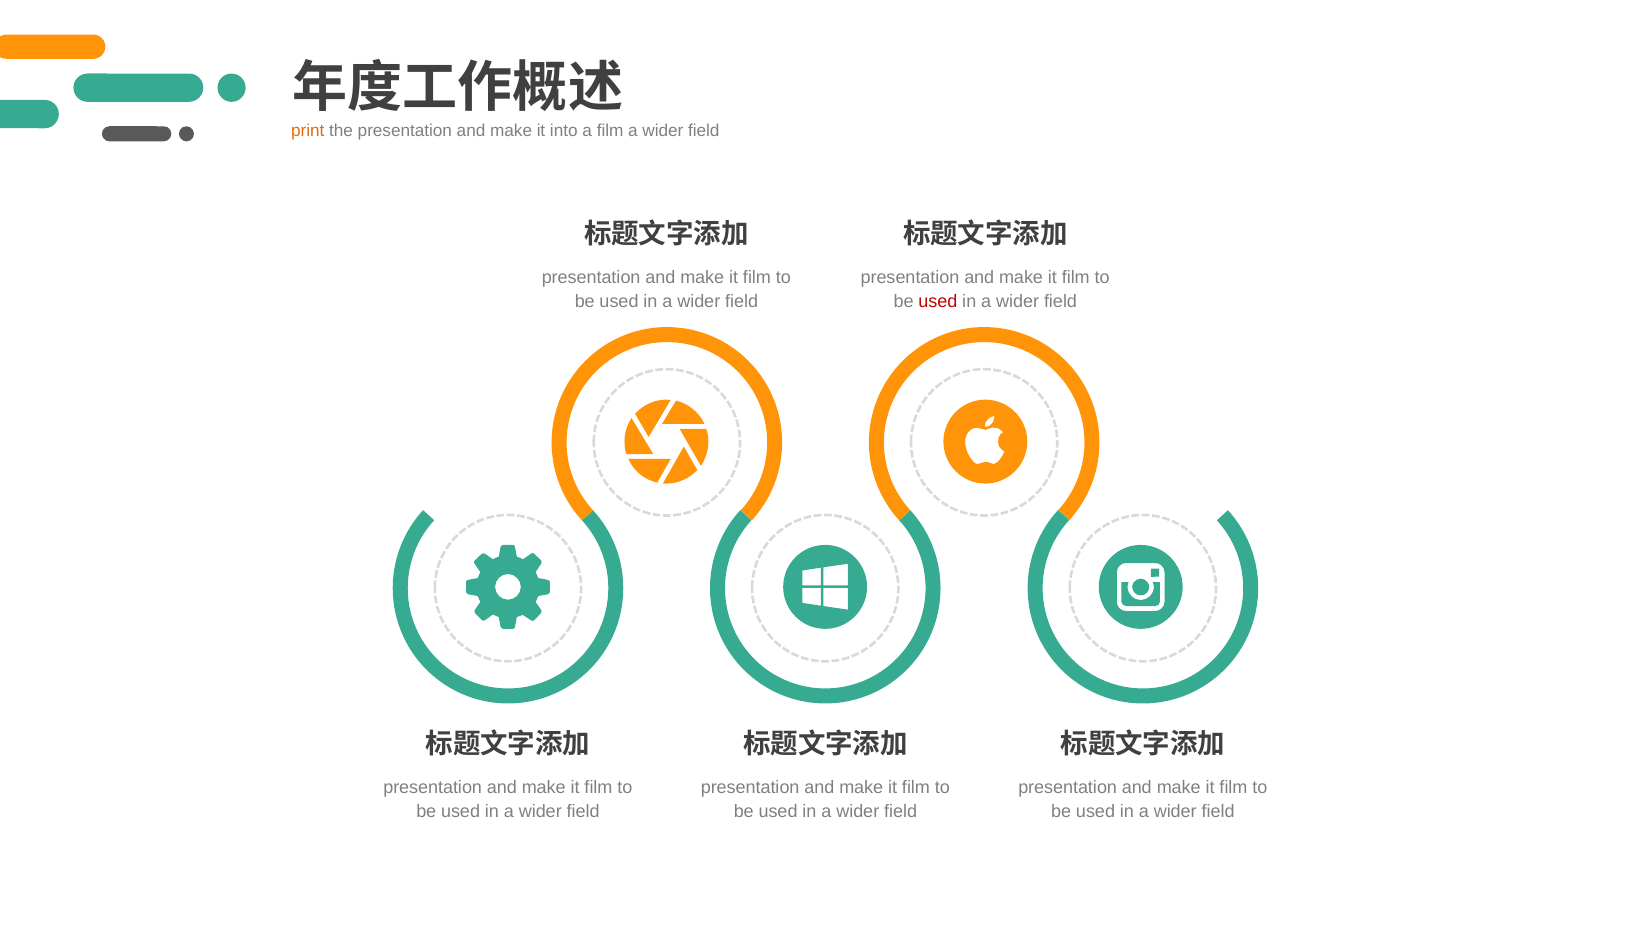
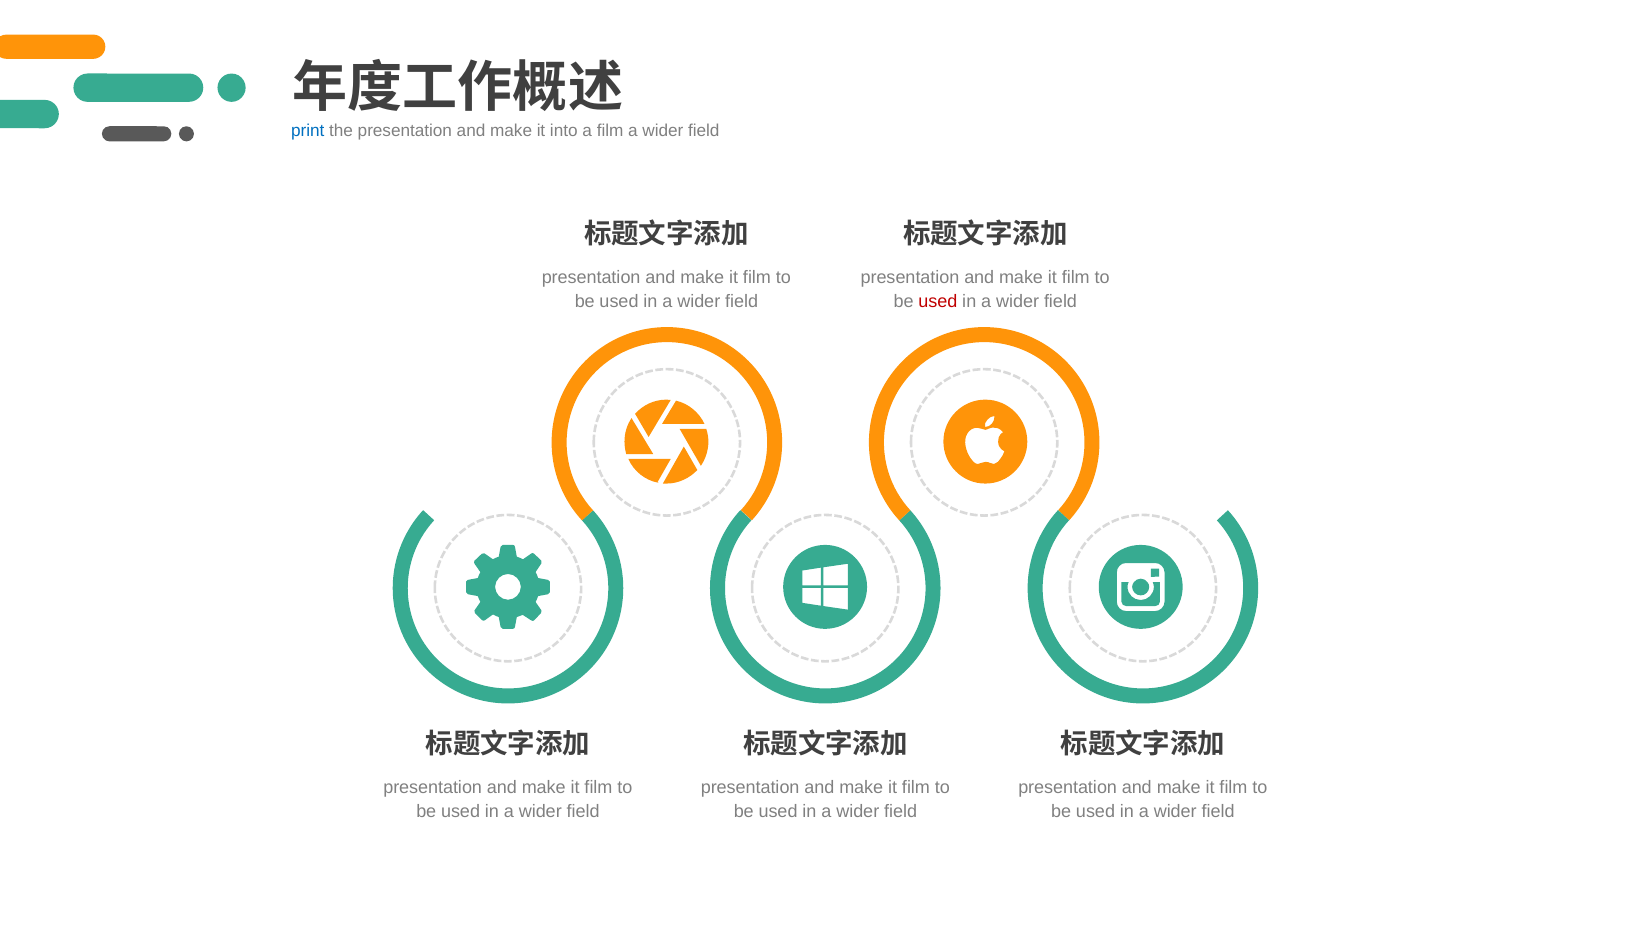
print colour: orange -> blue (308, 131)
